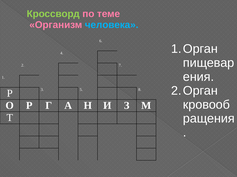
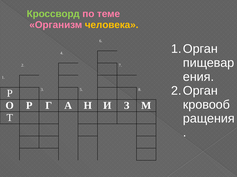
человека colour: light blue -> yellow (112, 25)
